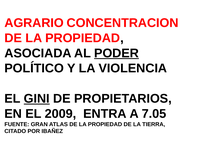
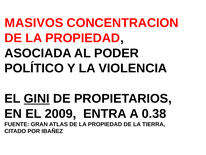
AGRARIO: AGRARIO -> MASIVOS (34, 23)
PODER underline: present -> none (117, 53)
7.05: 7.05 -> 0.38 (154, 113)
